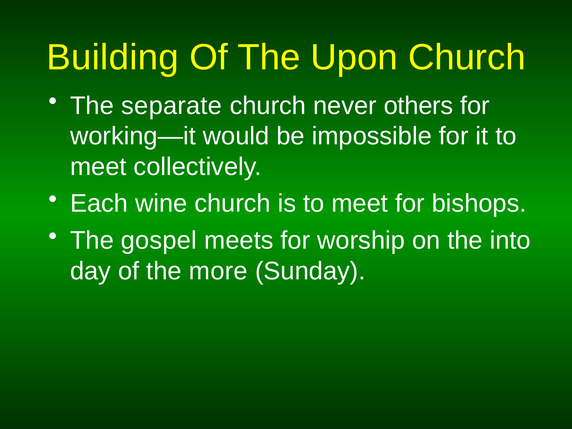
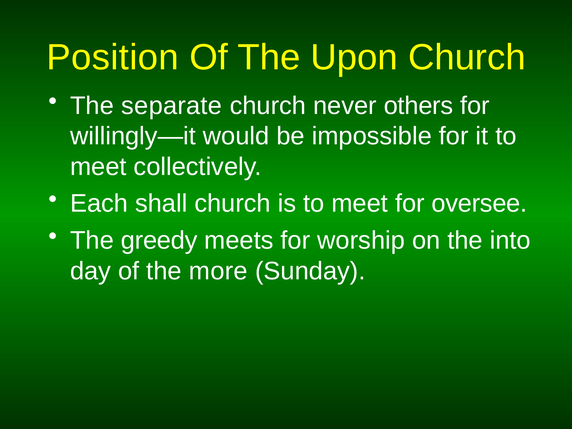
Building: Building -> Position (113, 57)
working—it: working—it -> willingly—it (133, 136)
wine: wine -> shall (161, 204)
bishops: bishops -> oversee (479, 204)
gospel: gospel -> greedy (159, 240)
